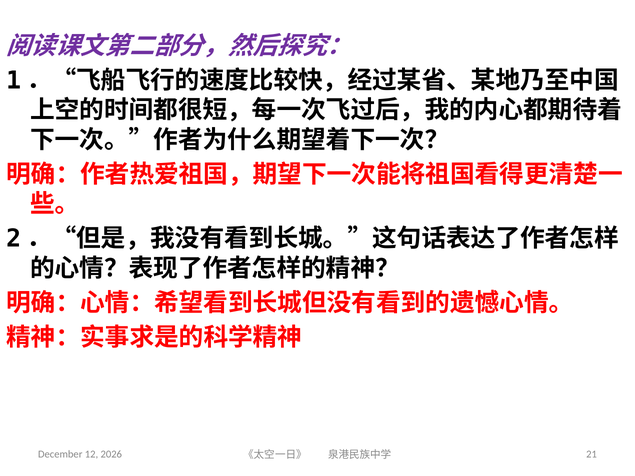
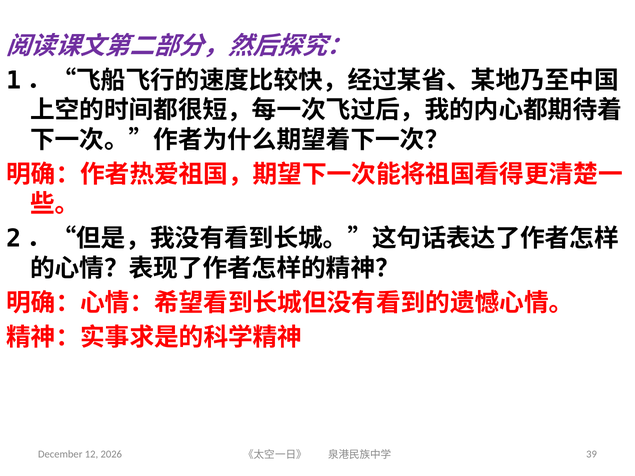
21: 21 -> 39 (592, 455)
